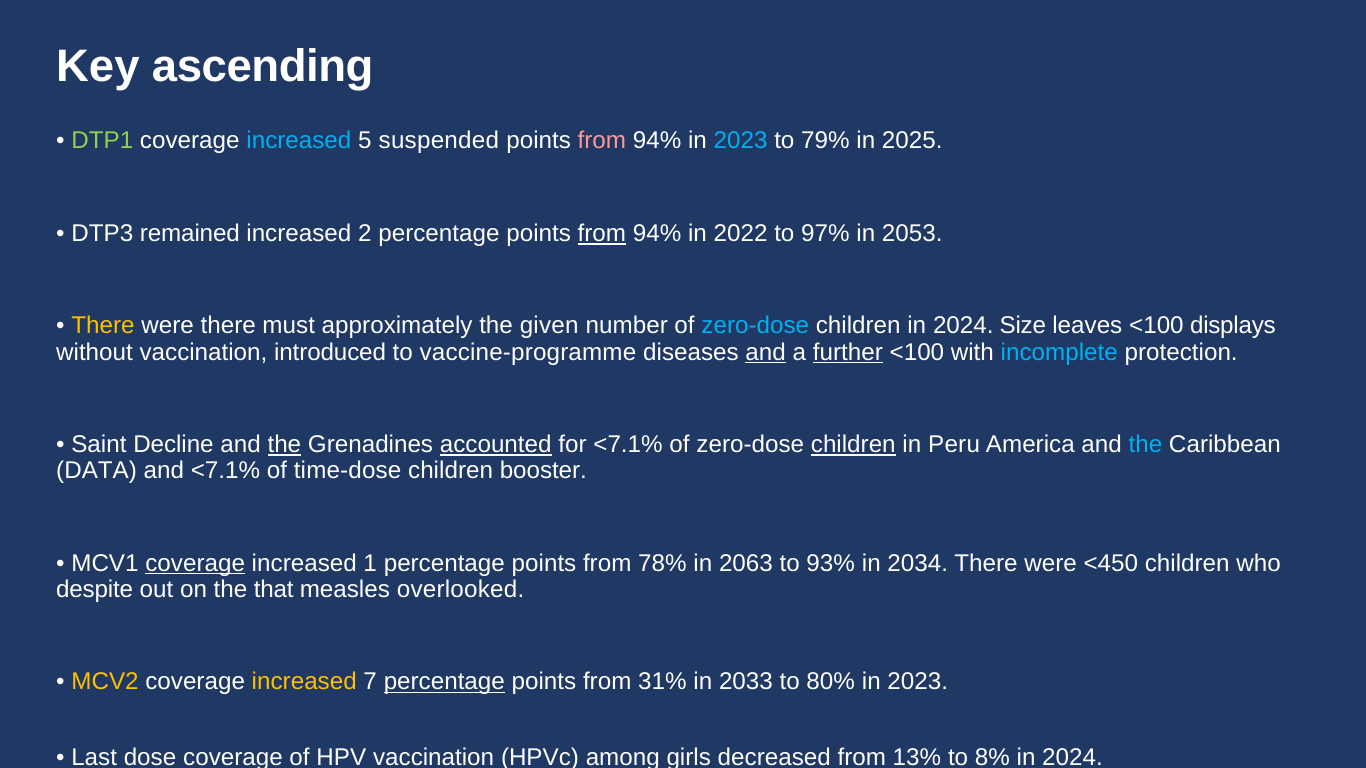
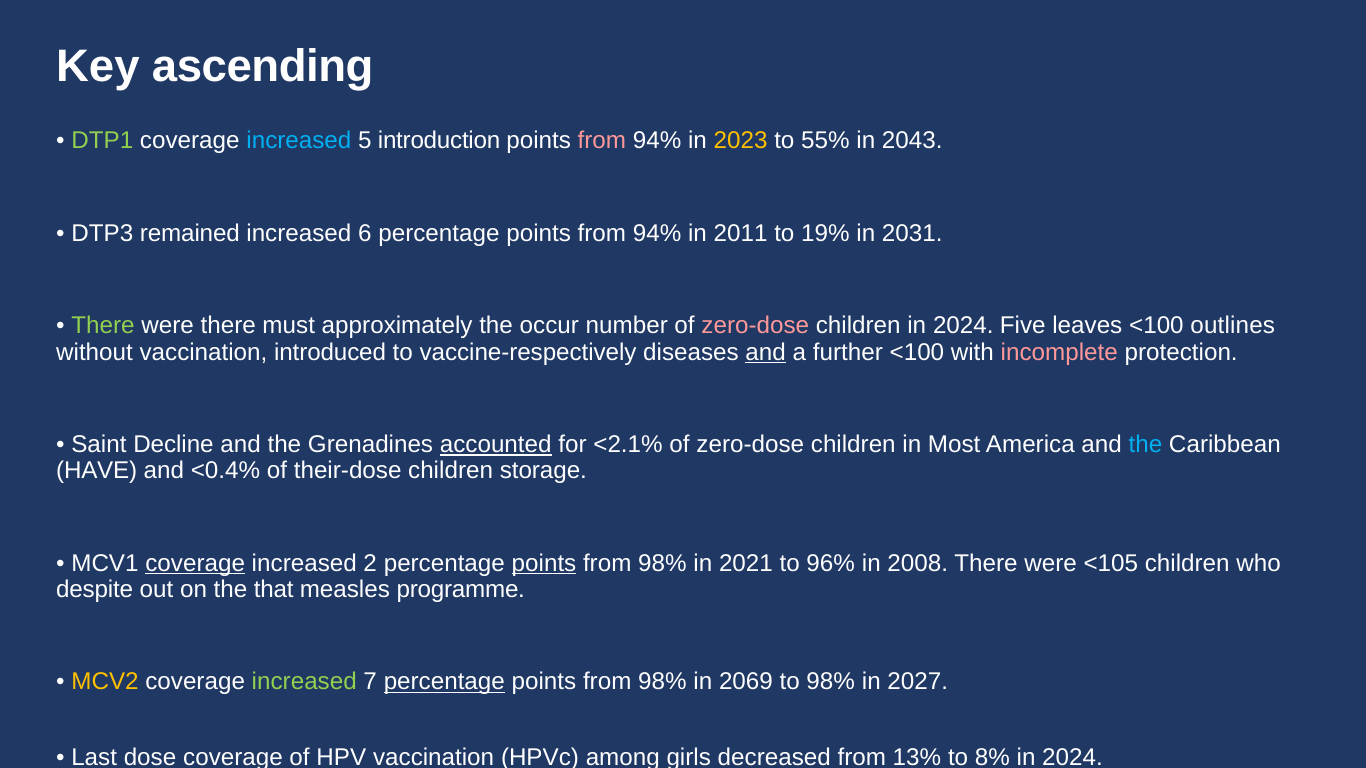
suspended: suspended -> introduction (439, 141)
2023 colour: light blue -> yellow (741, 141)
79%: 79% -> 55% (825, 141)
2025: 2025 -> 2043 (912, 141)
2: 2 -> 6 (365, 233)
from underline: present -> none (602, 233)
2022: 2022 -> 2011 (741, 233)
97%: 97% -> 19% (825, 233)
2053: 2053 -> 2031 (912, 233)
There colour: yellow -> light green (103, 326)
given: given -> occur (549, 326)
zero-dose colour: light blue -> pink (755, 326)
Size: Size -> Five (1023, 326)
displays: displays -> outlines (1233, 326)
vaccine-programme: vaccine-programme -> vaccine-respectively (528, 352)
further underline: present -> none (848, 352)
incomplete colour: light blue -> pink (1059, 352)
the underline: present -> none (284, 445)
for <7.1%: <7.1% -> <2.1% (628, 445)
children underline: present -> none (853, 445)
Peru: Peru -> Most (954, 445)
DATA: DATA -> HAVE (97, 471)
and <7.1%: <7.1% -> <0.4% (225, 471)
time-dose: time-dose -> their-dose (348, 471)
booster: booster -> storage (543, 471)
1: 1 -> 2 (370, 564)
points underline: none -> present (544, 564)
78%: 78% -> 98% (662, 564)
2063: 2063 -> 2021 (746, 564)
93%: 93% -> 96% (831, 564)
2034: 2034 -> 2008 (918, 564)
<450: <450 -> <105 (1111, 564)
overlooked: overlooked -> programme (461, 590)
increased colour: yellow -> light green (304, 682)
31%: 31% -> 98% (662, 682)
2033: 2033 -> 2069 (746, 682)
to 80%: 80% -> 98% (831, 682)
2023: 2023 -> 2027 (918, 682)
